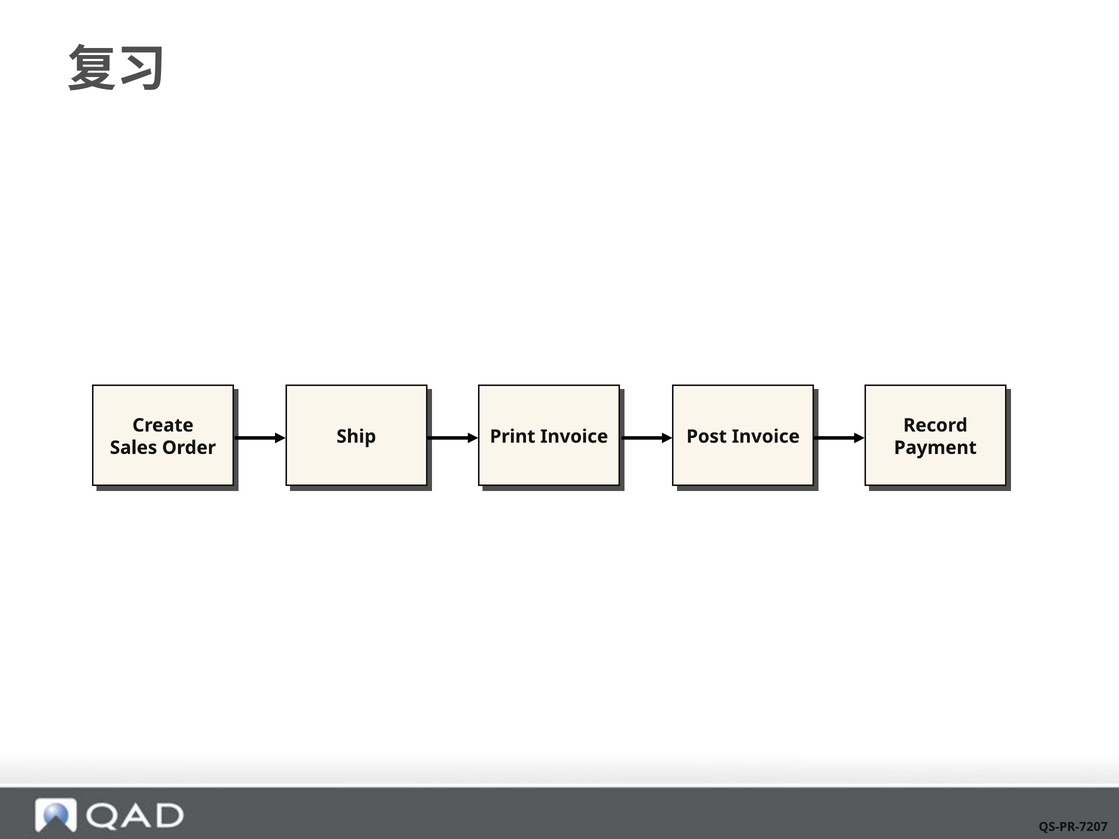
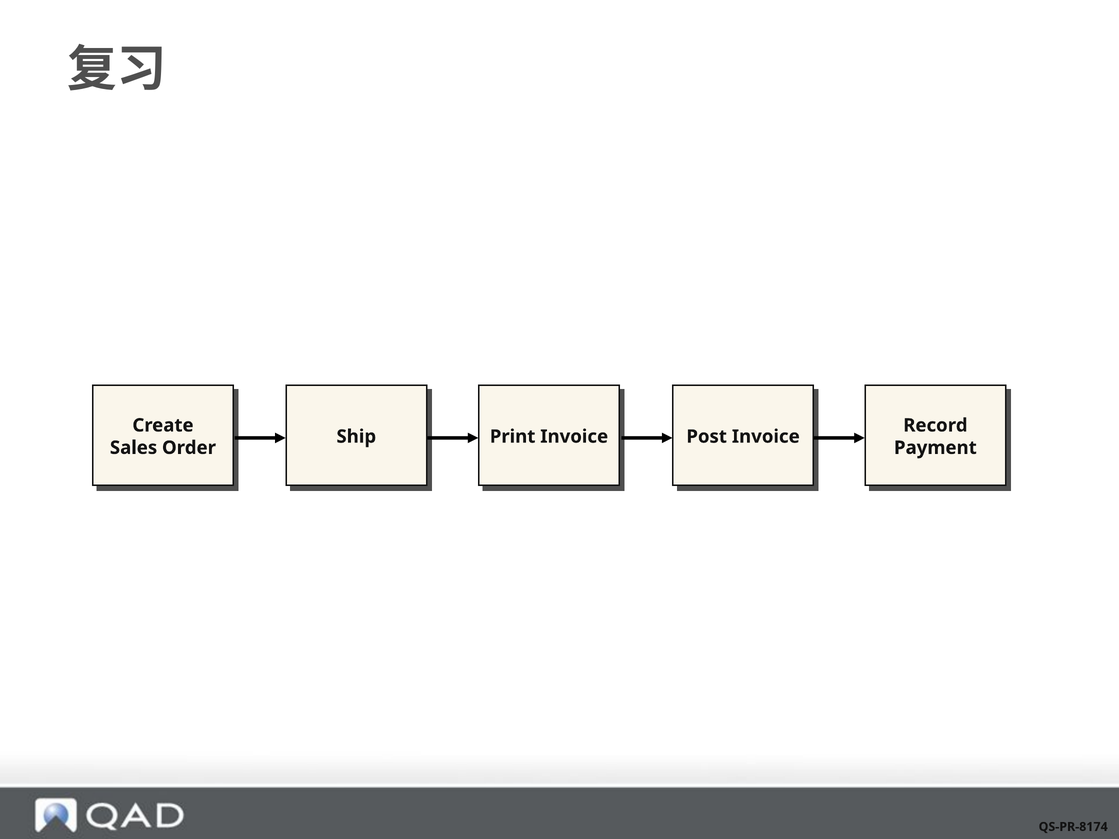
QS-PR-7207: QS-PR-7207 -> QS-PR-8174 (1073, 827)
